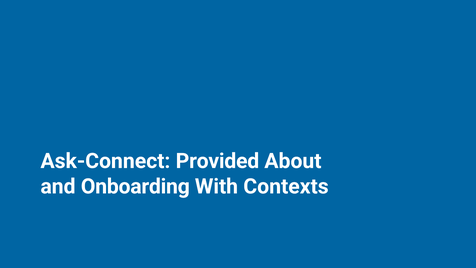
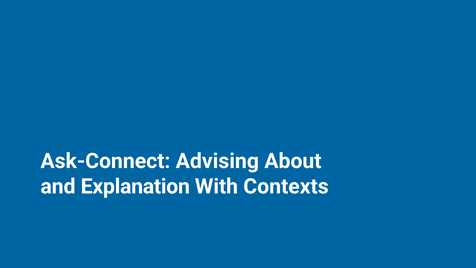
Provided: Provided -> Advising (217, 161)
Onboarding: Onboarding -> Explanation (135, 186)
